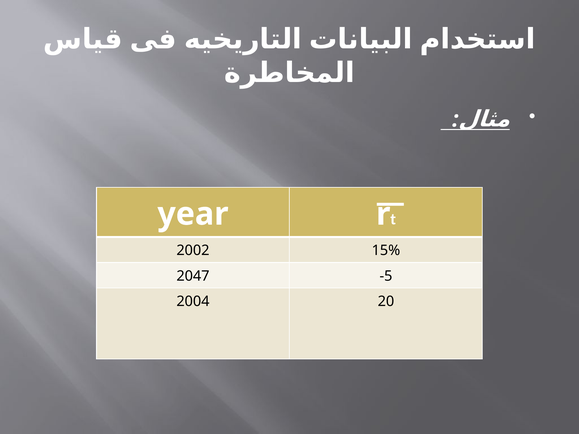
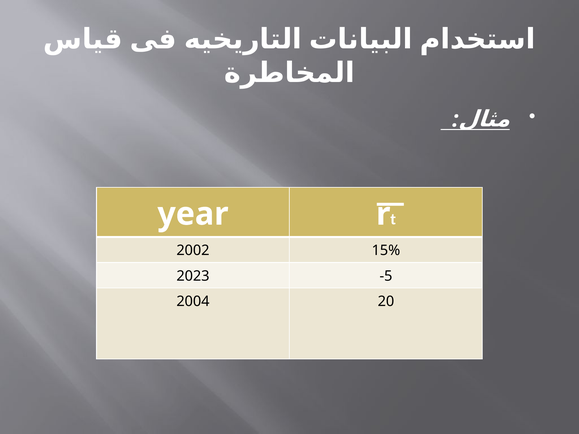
2047: 2047 -> 2023 (193, 276)
